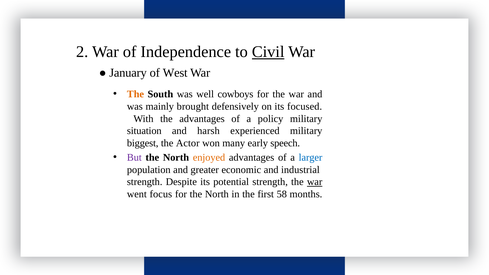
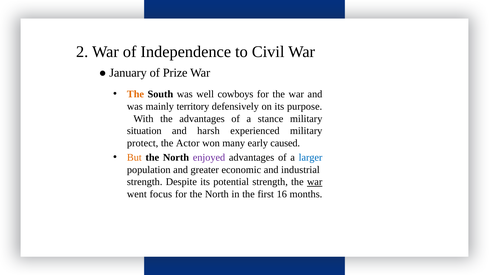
Civil underline: present -> none (268, 52)
West: West -> Prize (175, 73)
brought: brought -> territory (193, 106)
focused: focused -> purpose (305, 106)
policy: policy -> stance (271, 119)
biggest: biggest -> protect (143, 143)
speech: speech -> caused (285, 143)
But colour: purple -> orange (134, 157)
enjoyed colour: orange -> purple (209, 157)
58: 58 -> 16 (282, 194)
